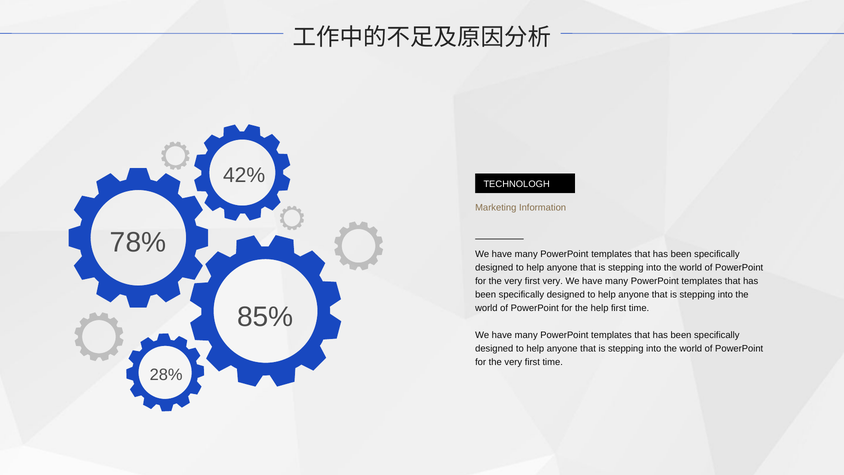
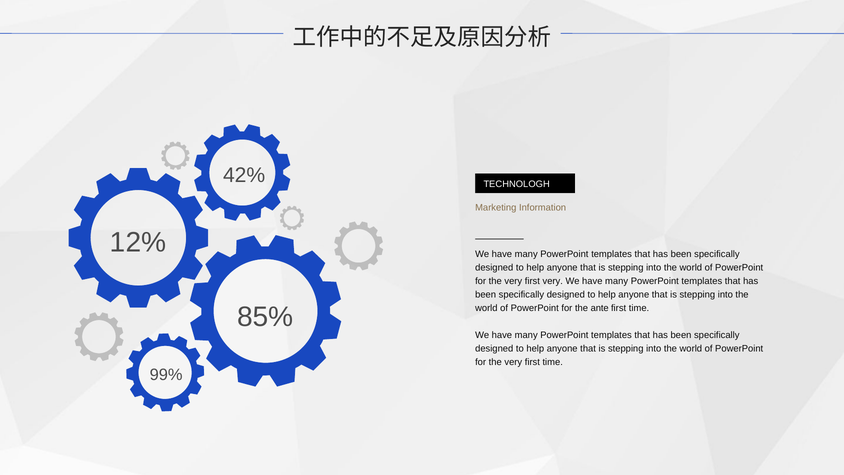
78%: 78% -> 12% (138, 242)
the help: help -> ante (600, 308)
28%: 28% -> 99% (166, 374)
